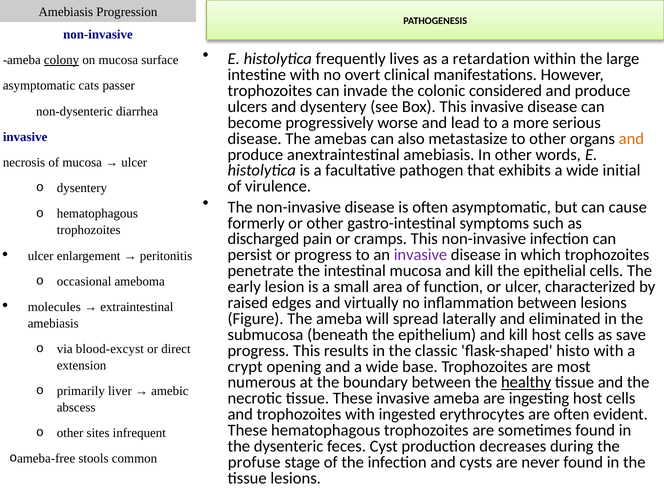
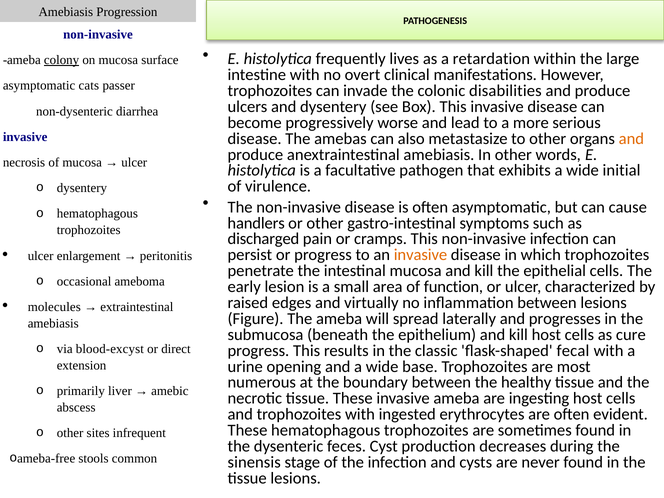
considered: considered -> disabilities (505, 91)
formerly: formerly -> handlers (256, 223)
invasive colour: purple -> orange (420, 255)
eliminated: eliminated -> progresses (565, 319)
save: save -> cure (631, 335)
histo: histo -> fecal (573, 351)
crypt: crypt -> urine (245, 367)
healthy underline: present -> none (526, 382)
profuse: profuse -> sinensis (254, 462)
